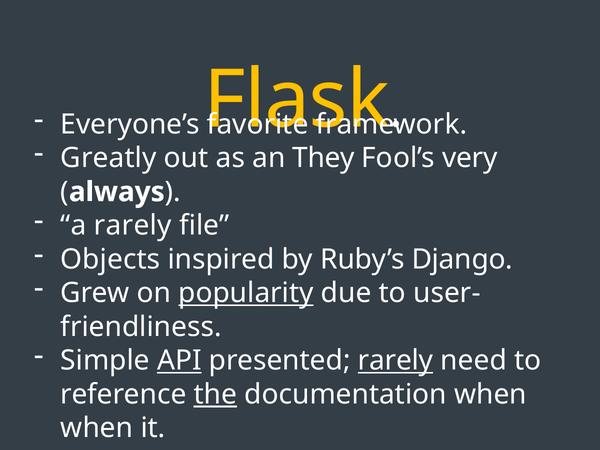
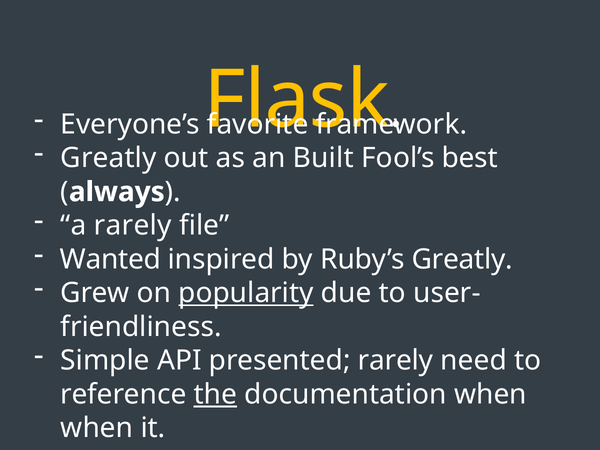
They: They -> Built (323, 158)
very: very -> best (470, 158)
Objects: Objects -> Wanted (111, 259)
Ruby’s Django: Django -> Greatly (462, 259)
API underline: present -> none (179, 361)
rarely underline: present -> none (396, 361)
